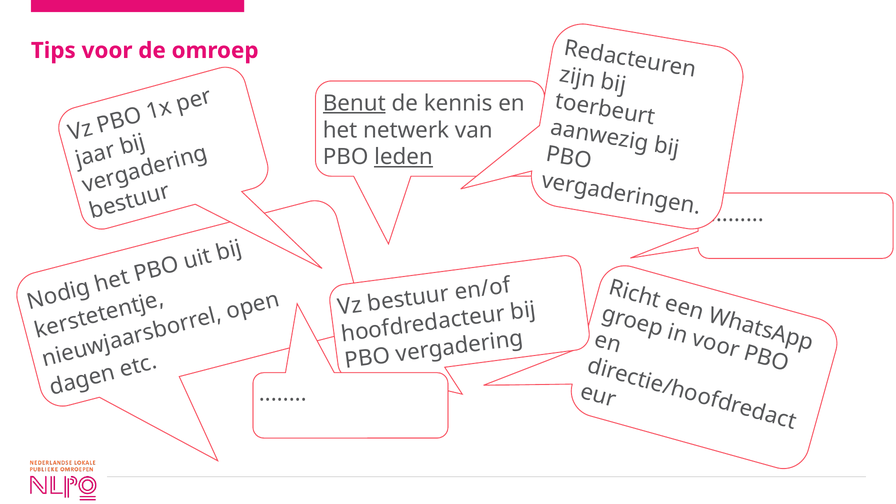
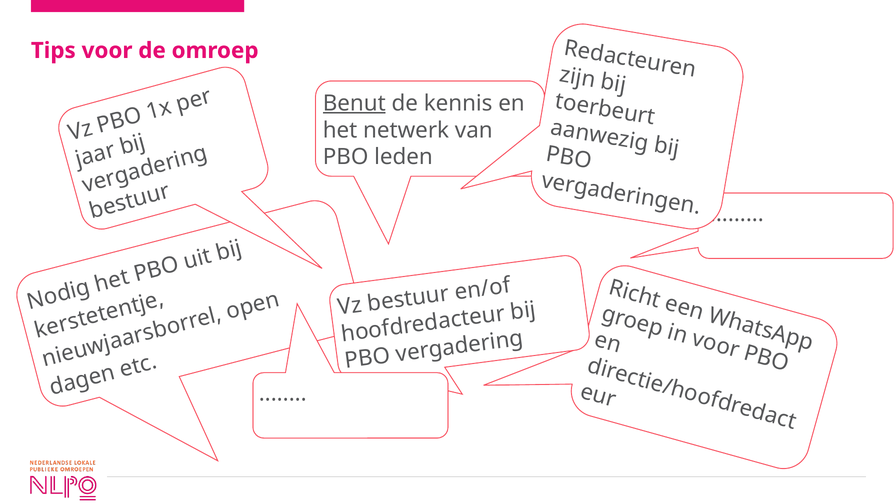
leden underline: present -> none (404, 157)
